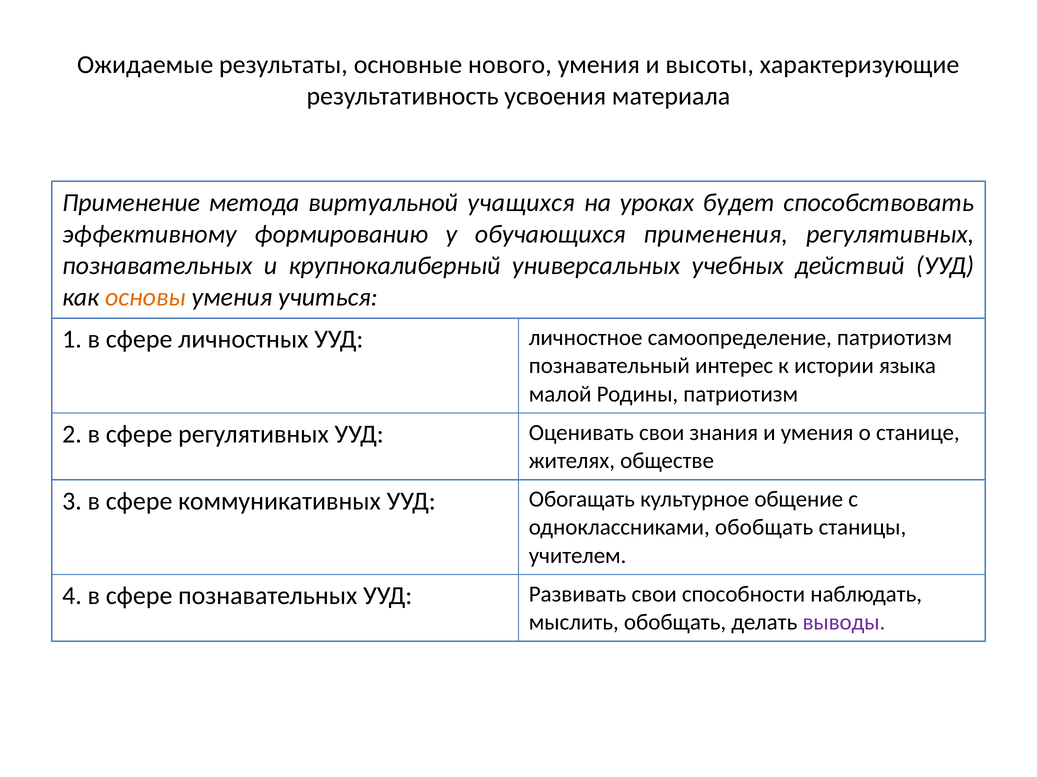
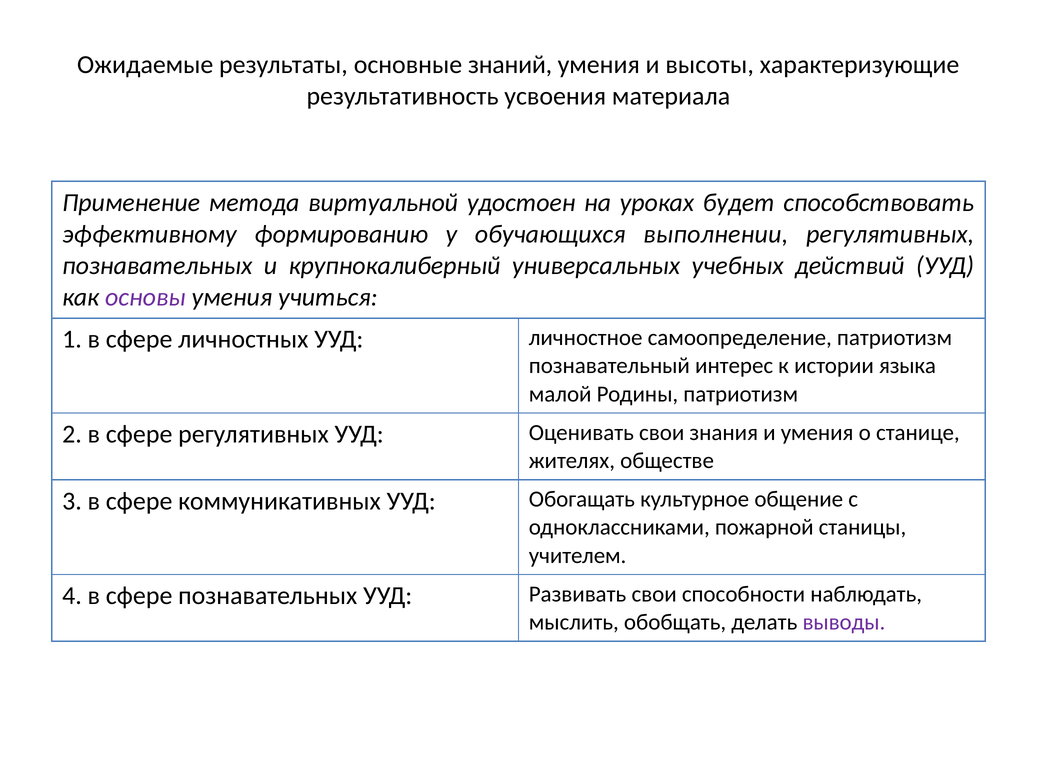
нового: нового -> знаний (510, 65)
учащихся: учащихся -> удостоен (521, 203)
применения: применения -> выполнении (716, 234)
основы colour: orange -> purple (145, 298)
одноклассниками обобщать: обобщать -> пожарной (764, 528)
